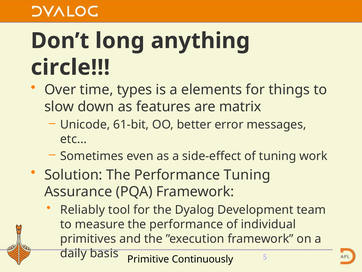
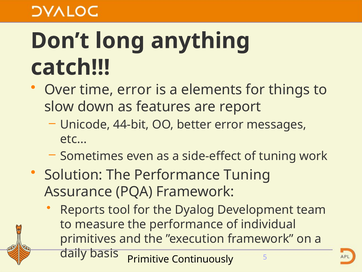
circle: circle -> catch (70, 67)
time types: types -> error (134, 90)
matrix: matrix -> report (240, 107)
61-bit: 61-bit -> 44-bit (131, 125)
Reliably: Reliably -> Reports (83, 209)
